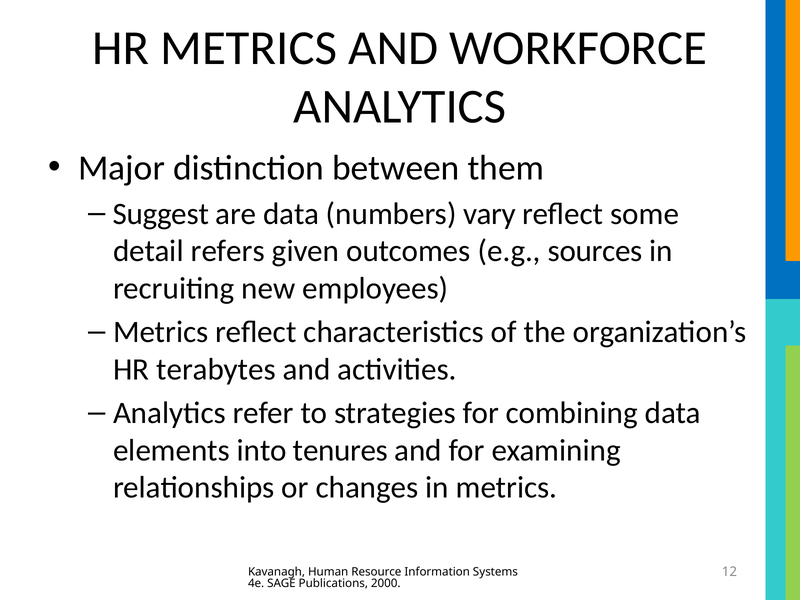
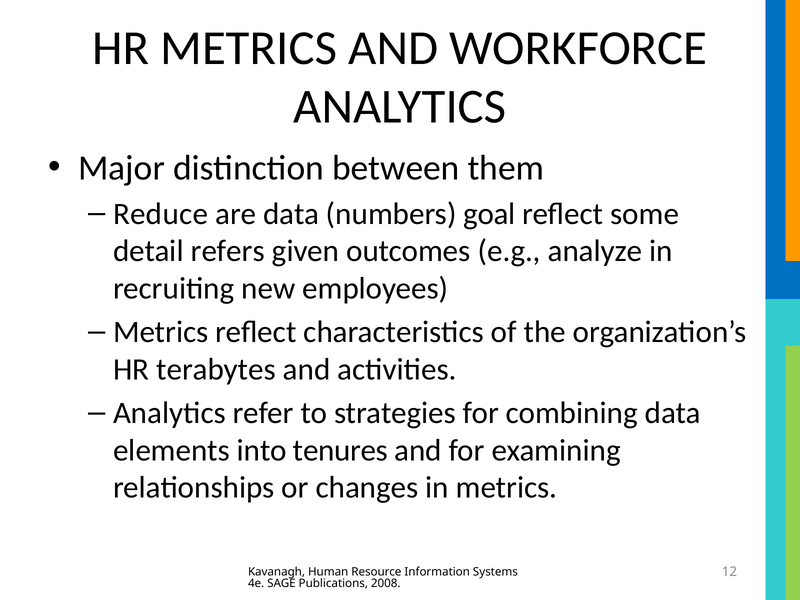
Suggest: Suggest -> Reduce (161, 214)
vary: vary -> goal (489, 214)
sources: sources -> analyze (595, 251)
2000: 2000 -> 2008 (386, 584)
